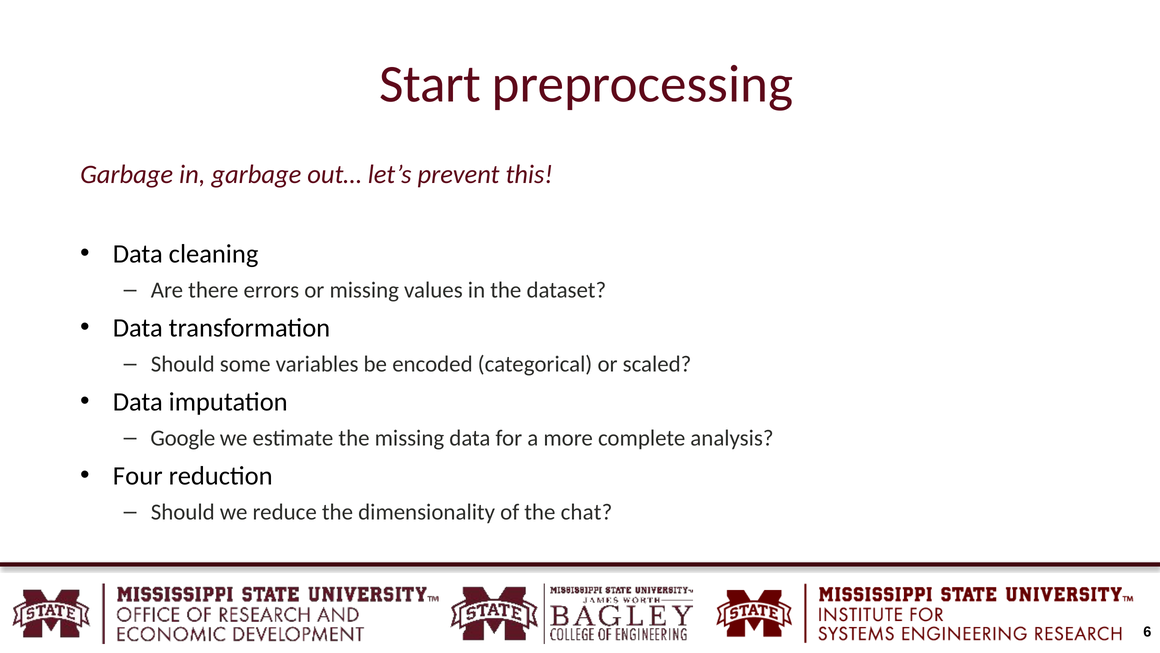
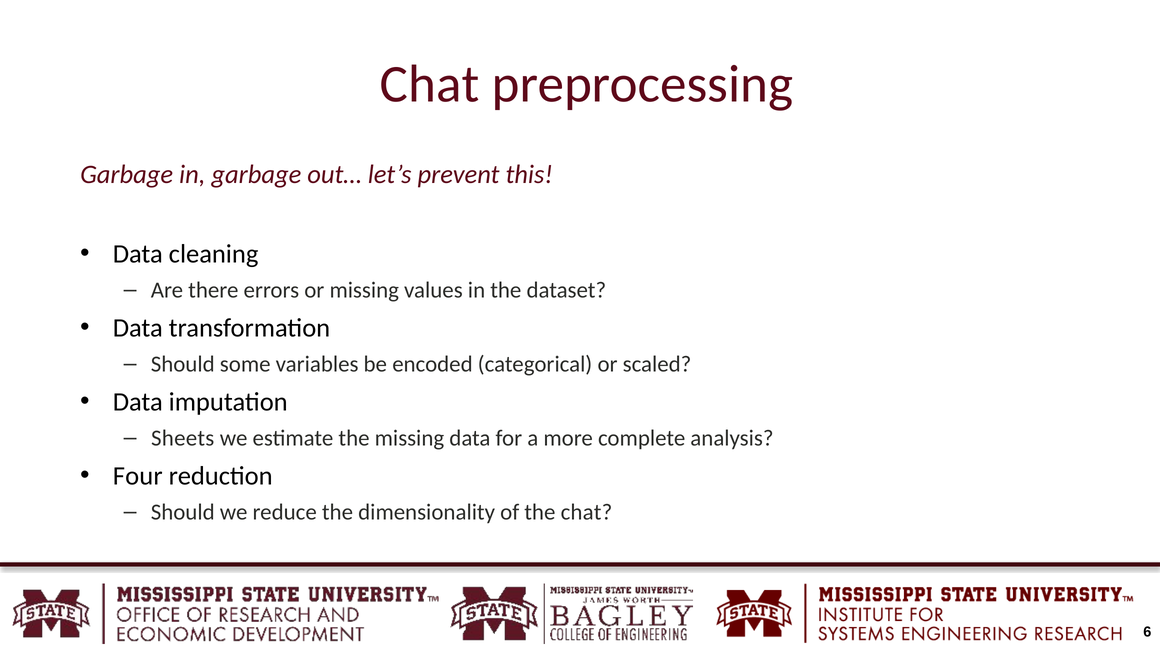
Start: Start -> Chat (430, 84)
Google: Google -> Sheets (183, 438)
